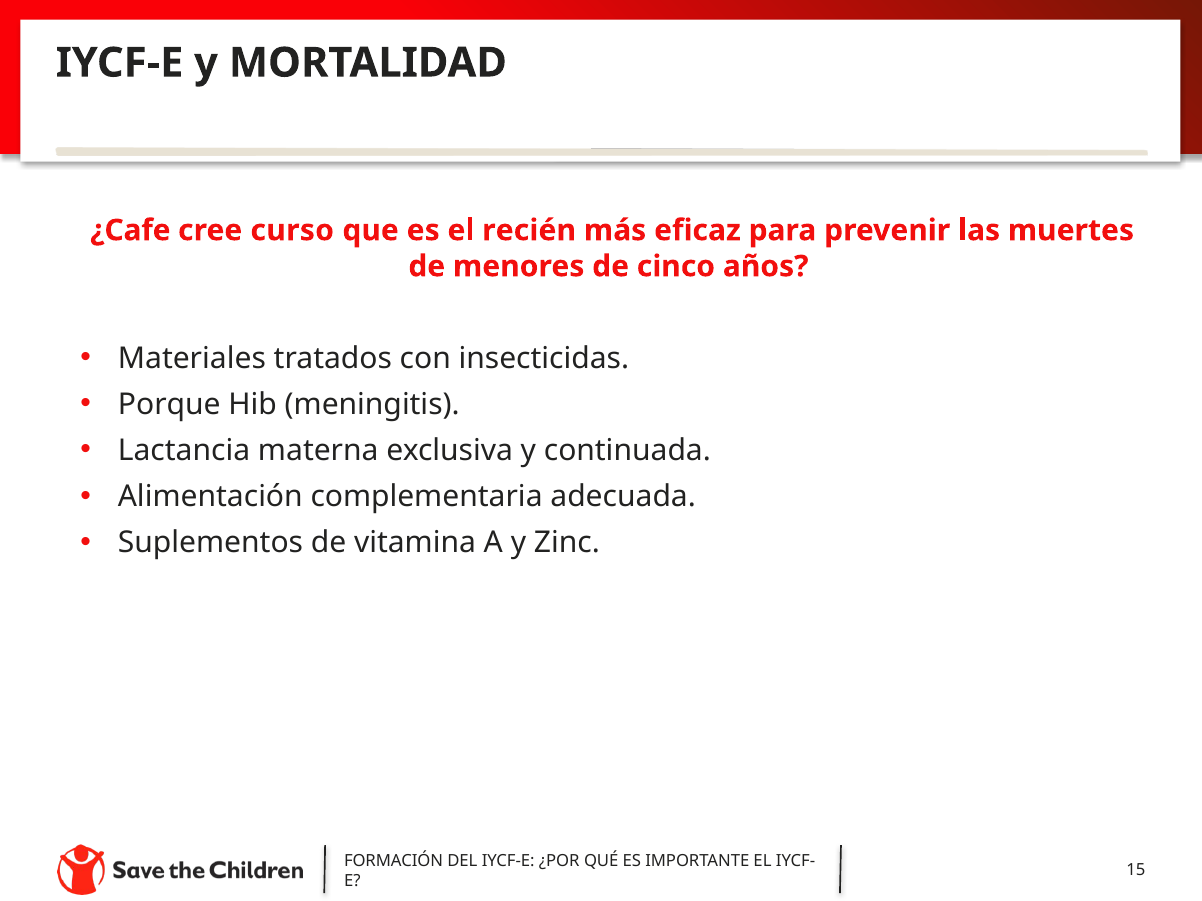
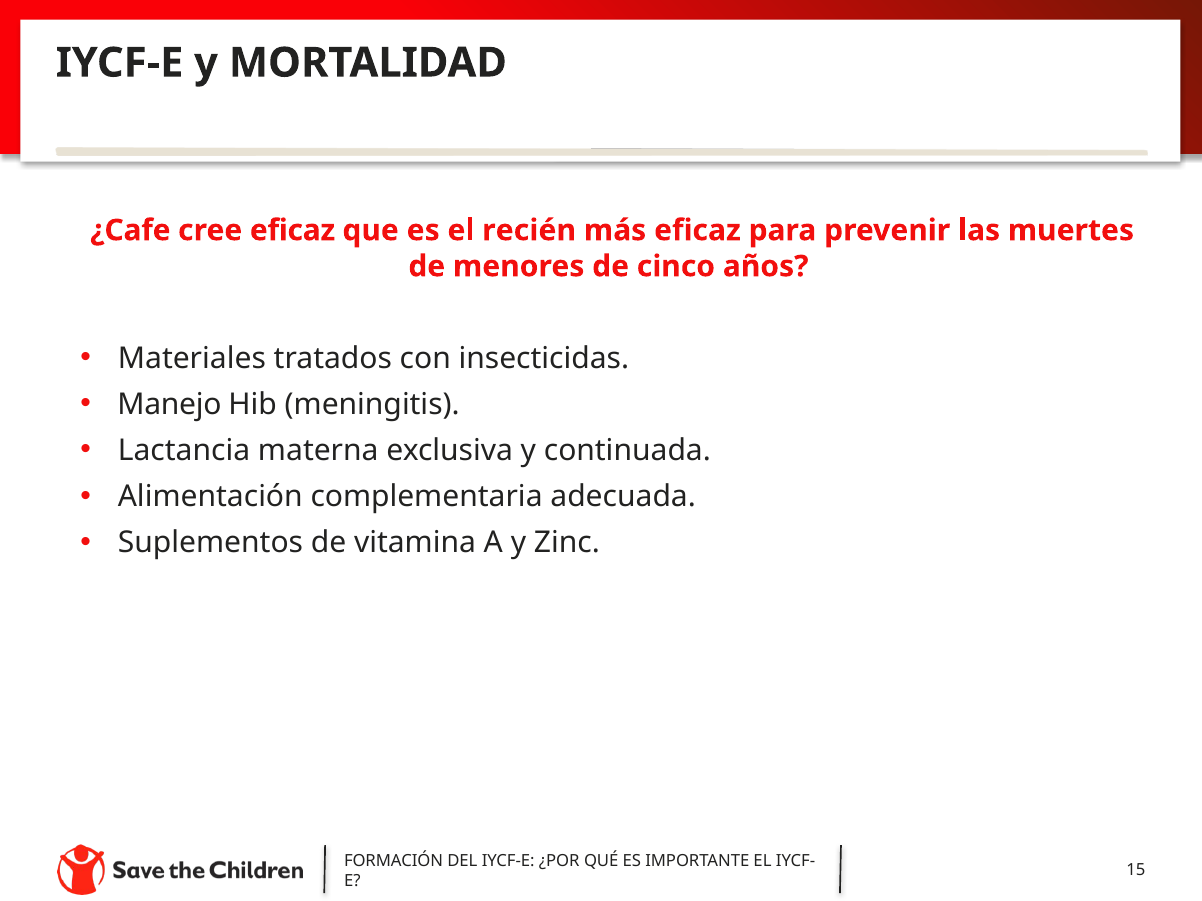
cree curso: curso -> eficaz (293, 230)
Porque: Porque -> Manejo (169, 405)
